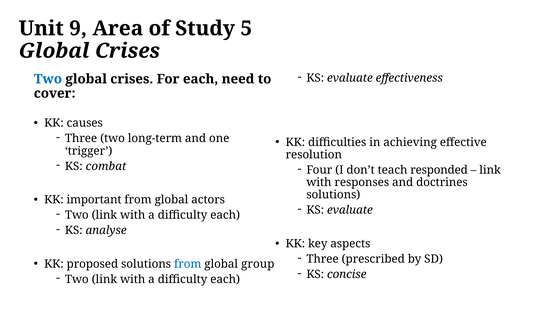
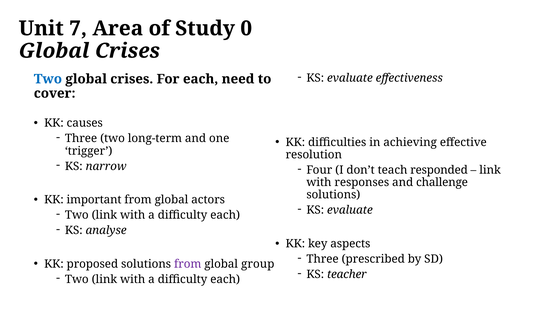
9: 9 -> 7 (78, 29)
5: 5 -> 0 (246, 29)
combat: combat -> narrow (106, 167)
doctrines: doctrines -> challenge (442, 183)
from colour: blue -> purple (188, 264)
concise: concise -> teacher (347, 275)
